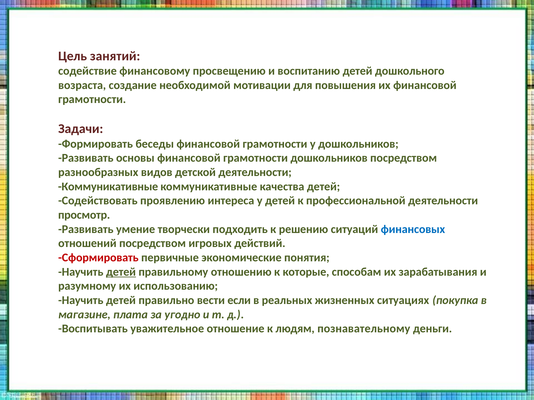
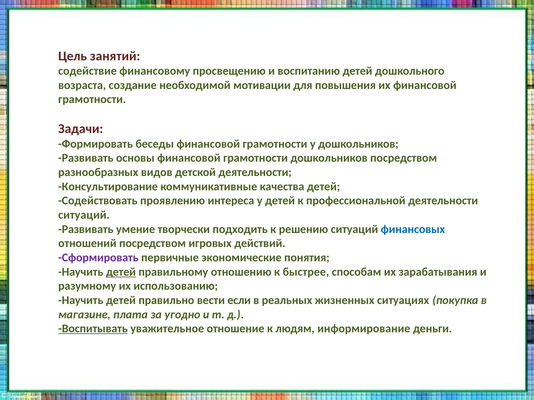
Коммуникативные: Коммуникативные -> Консультирование (108, 187)
просмотр: просмотр -> ситуаций (84, 215)
Сформировать colour: red -> purple (98, 258)
которые: которые -> быстрее (306, 272)
Воспитывать underline: none -> present (93, 329)
познавательному: познавательному -> информирование (364, 329)
